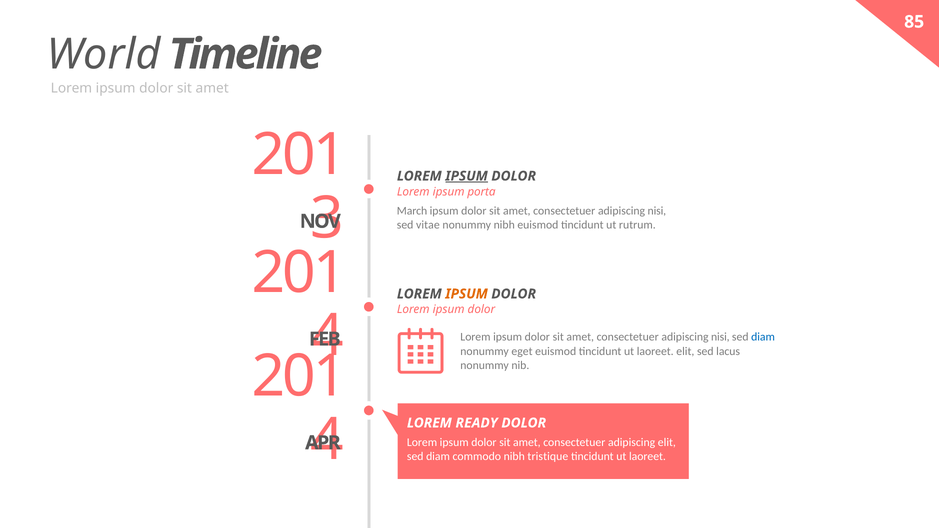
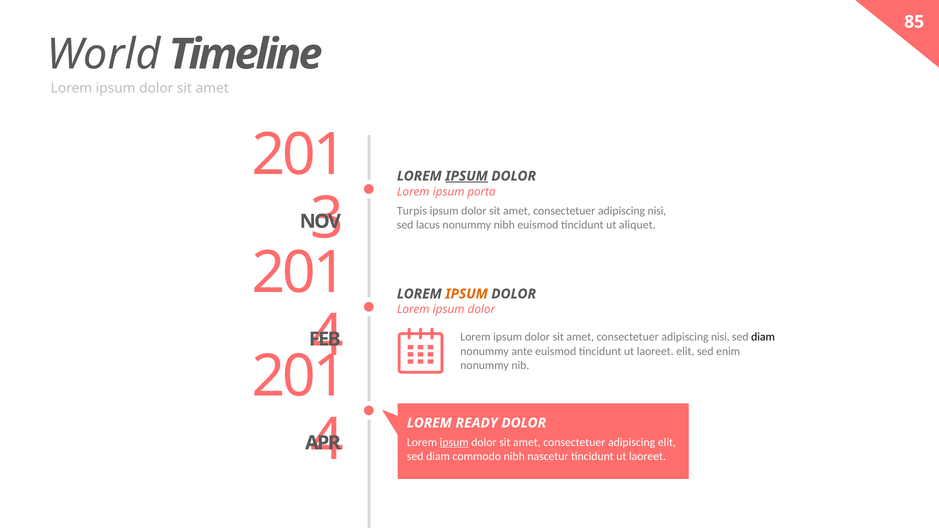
March: March -> Turpis (412, 211)
vitae: vitae -> lacus (428, 225)
rutrum: rutrum -> aliquet (637, 225)
diam colour: blue -> black (763, 337)
eget: eget -> ante (522, 351)
lacus: lacus -> enim (728, 351)
ipsum underline: none -> present (454, 442)
tristique: tristique -> nascetur (548, 456)
